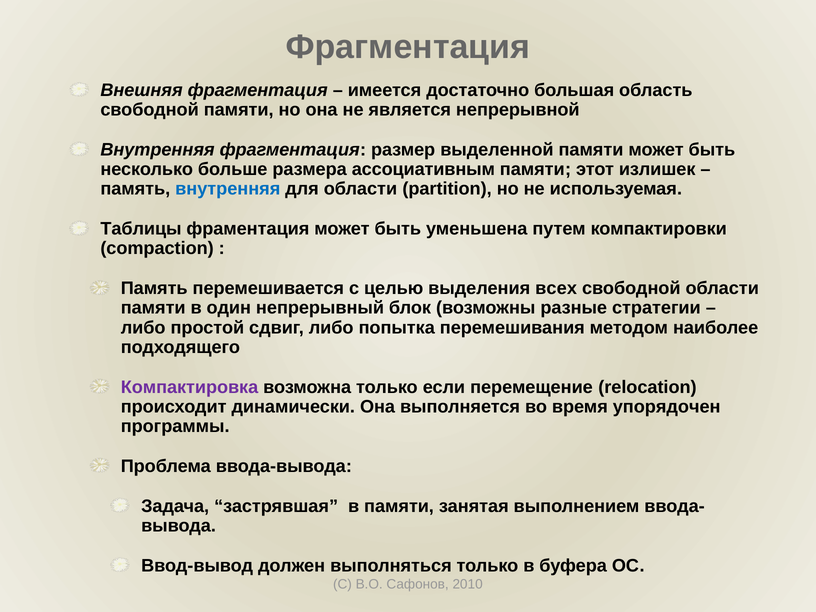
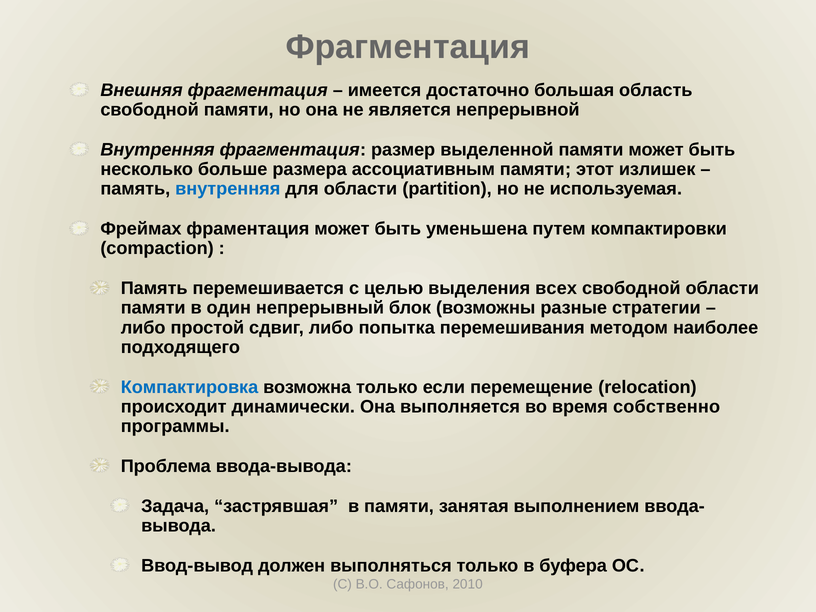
Таблицы: Таблицы -> Фреймах (141, 229)
Компактировка colour: purple -> blue (190, 387)
упорядочен: упорядочен -> собственно (667, 407)
